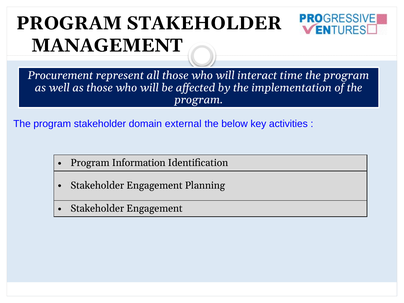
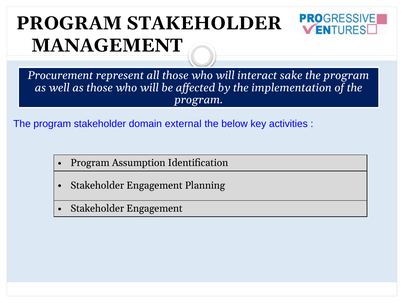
time: time -> sake (291, 76)
Information: Information -> Assumption (139, 163)
